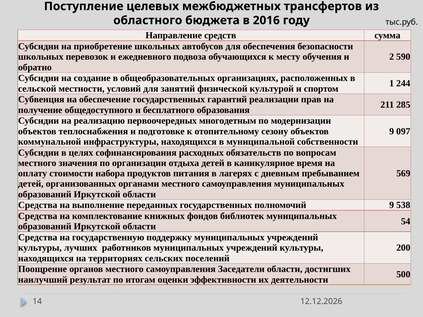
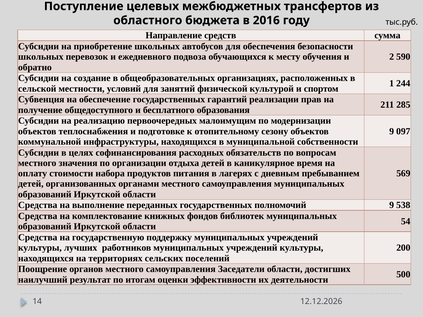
многодетным: многодетным -> малоимущим (228, 121)
